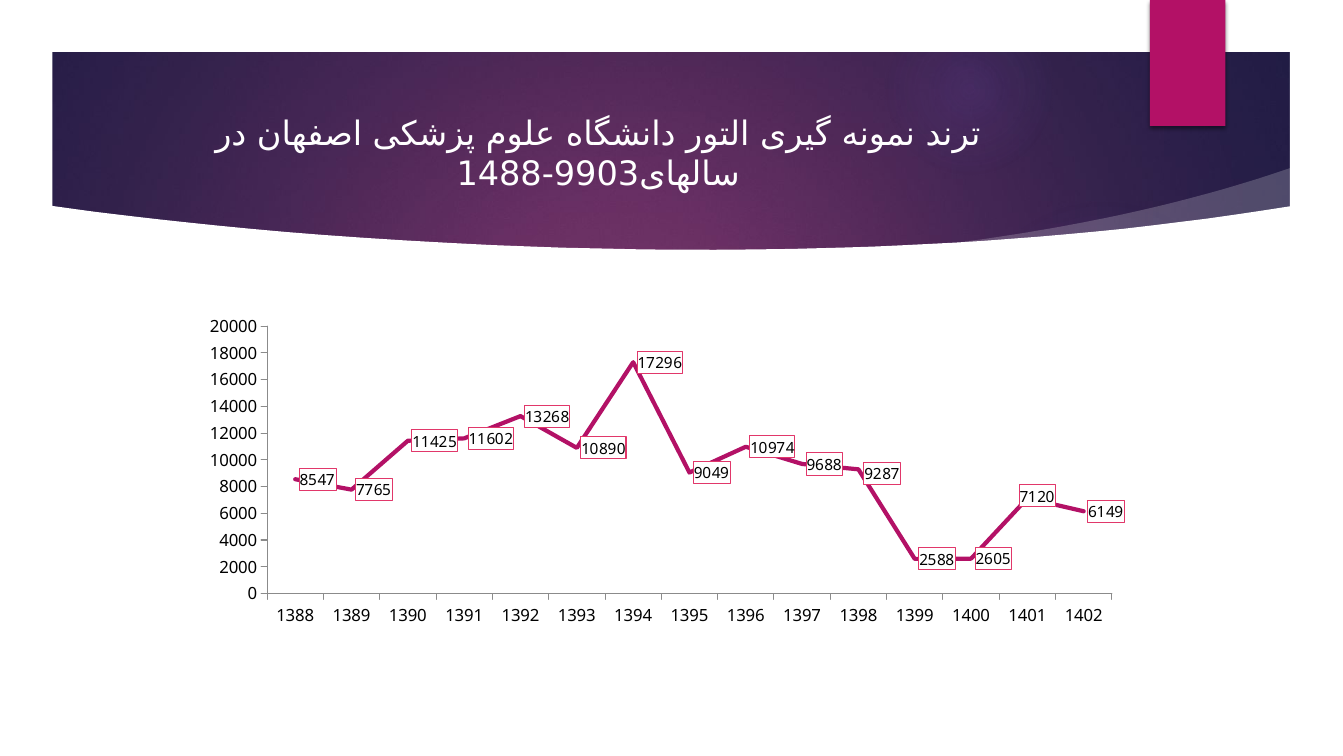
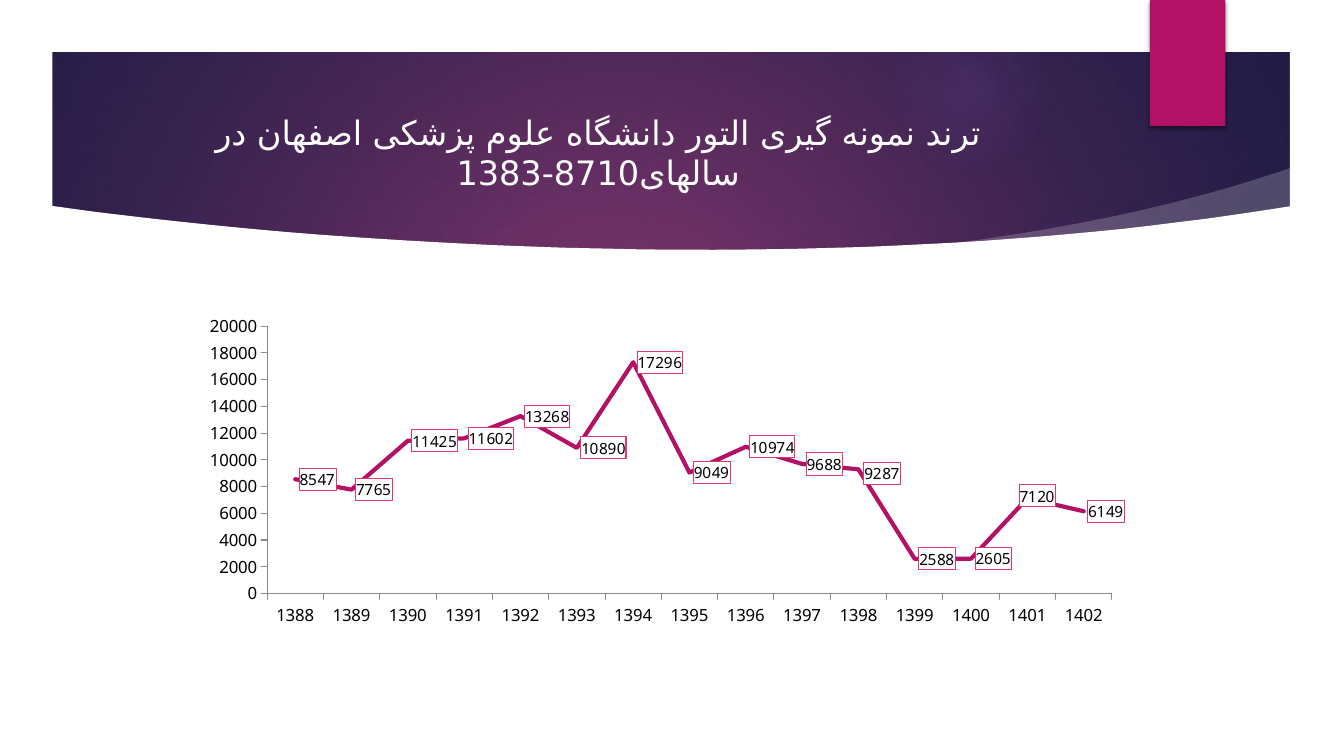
1488: 1488 -> 1383 (499, 175)
9903: 9903 -> 8710 (597, 175)
